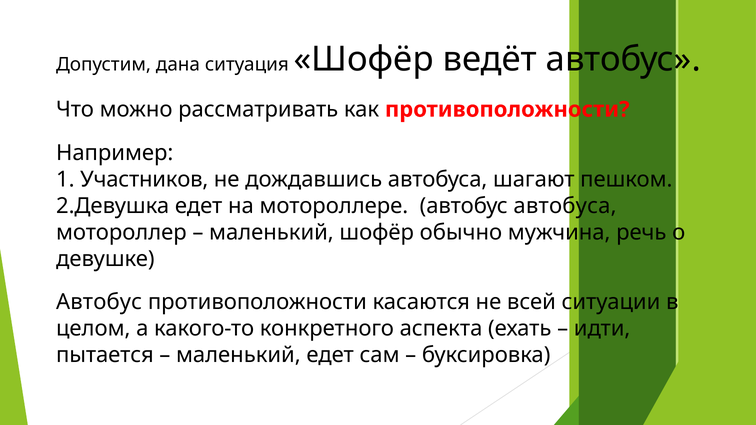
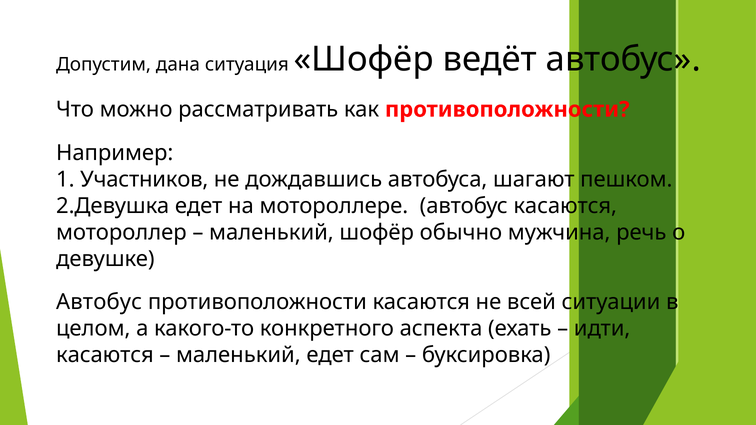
автобус автобуса: автобуса -> касаются (565, 206)
пытается: пытается -> касаются (105, 355)
